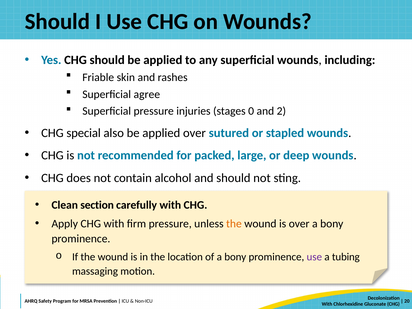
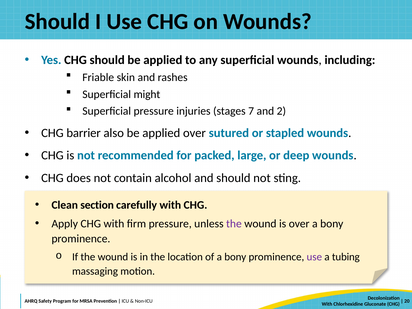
agree: agree -> might (147, 94)
0: 0 -> 7 (251, 111)
special: special -> barrier (84, 133)
the colour: orange -> purple (234, 224)
